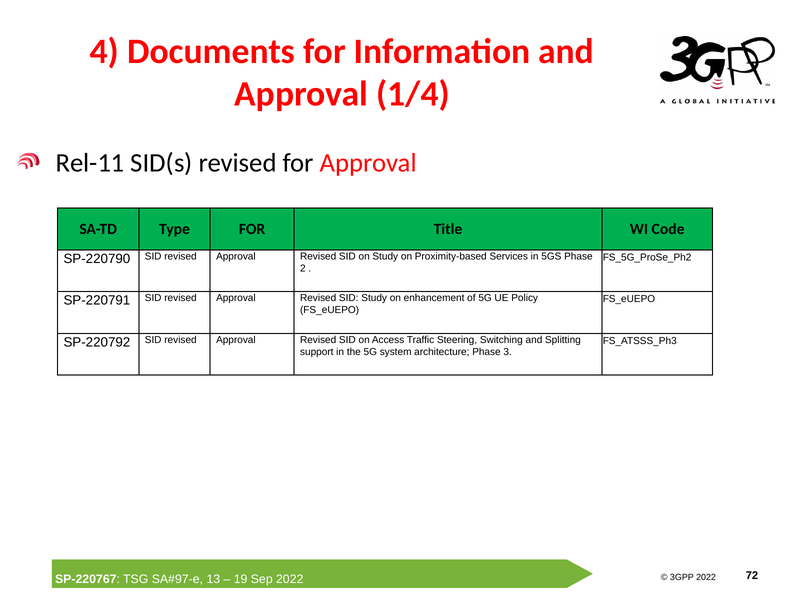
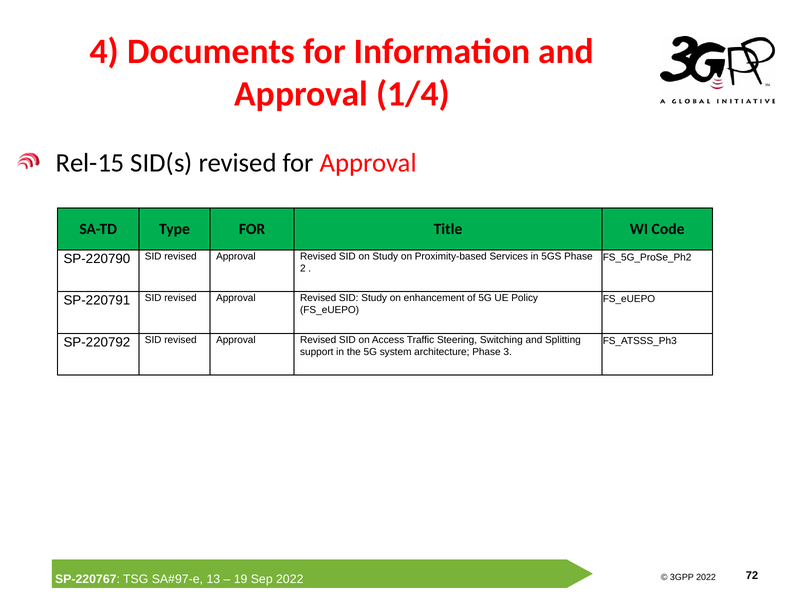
Rel-11: Rel-11 -> Rel-15 (90, 163)
